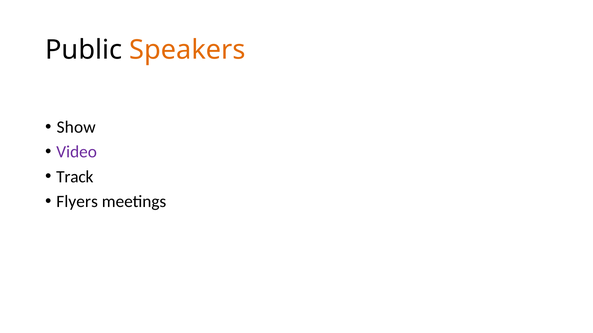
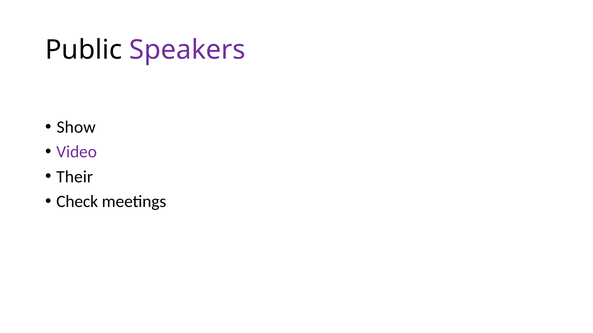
Speakers colour: orange -> purple (187, 50)
Track: Track -> Their (75, 177)
Flyers: Flyers -> Check (77, 202)
